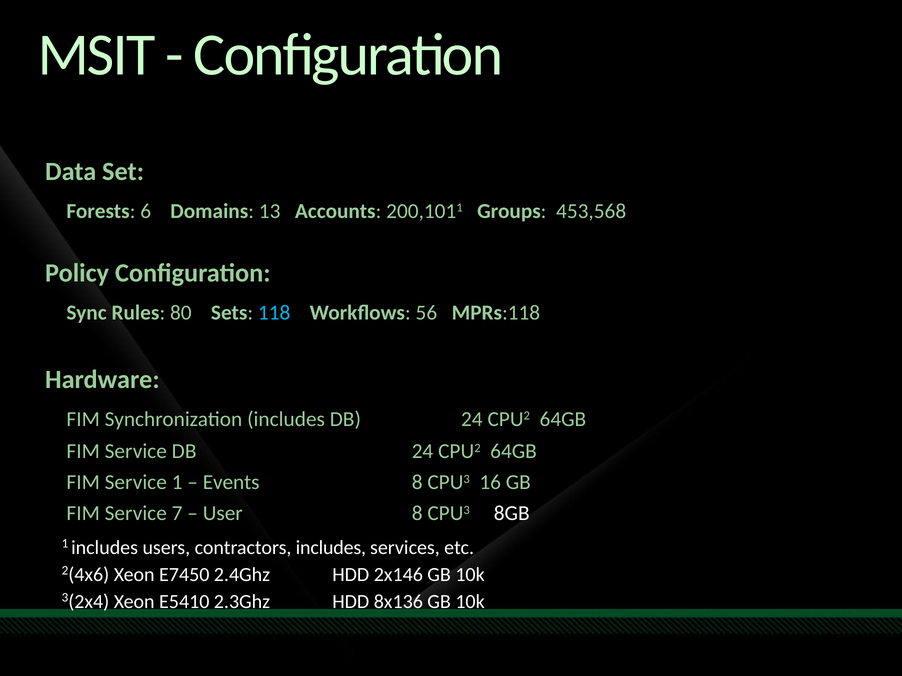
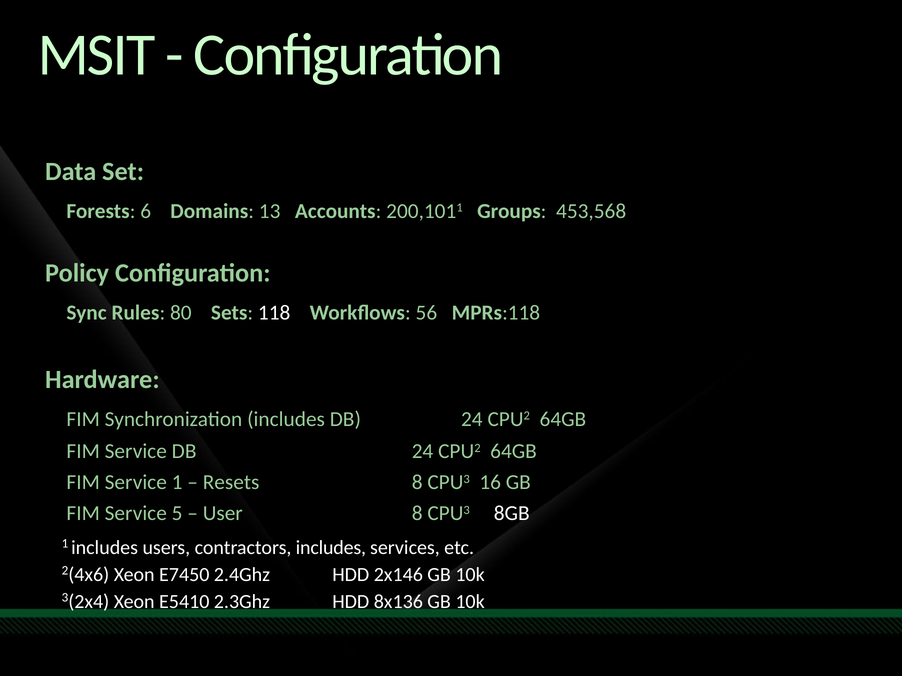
118 colour: light blue -> white (274, 313)
Events: Events -> Resets (231, 483)
7: 7 -> 5 (177, 514)
